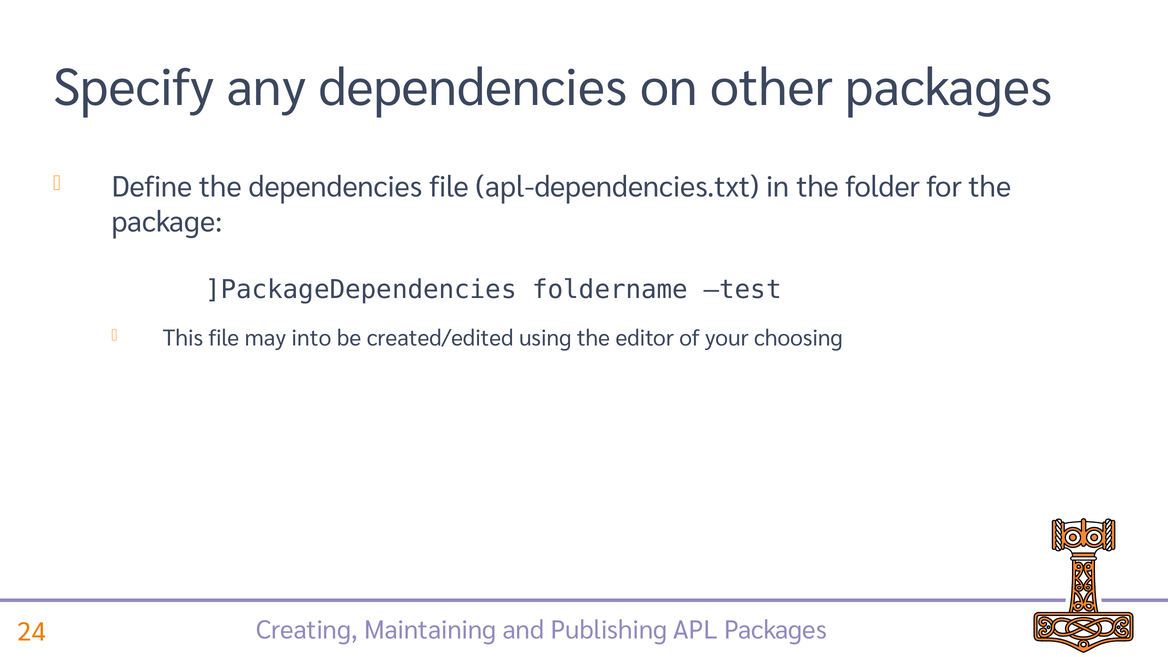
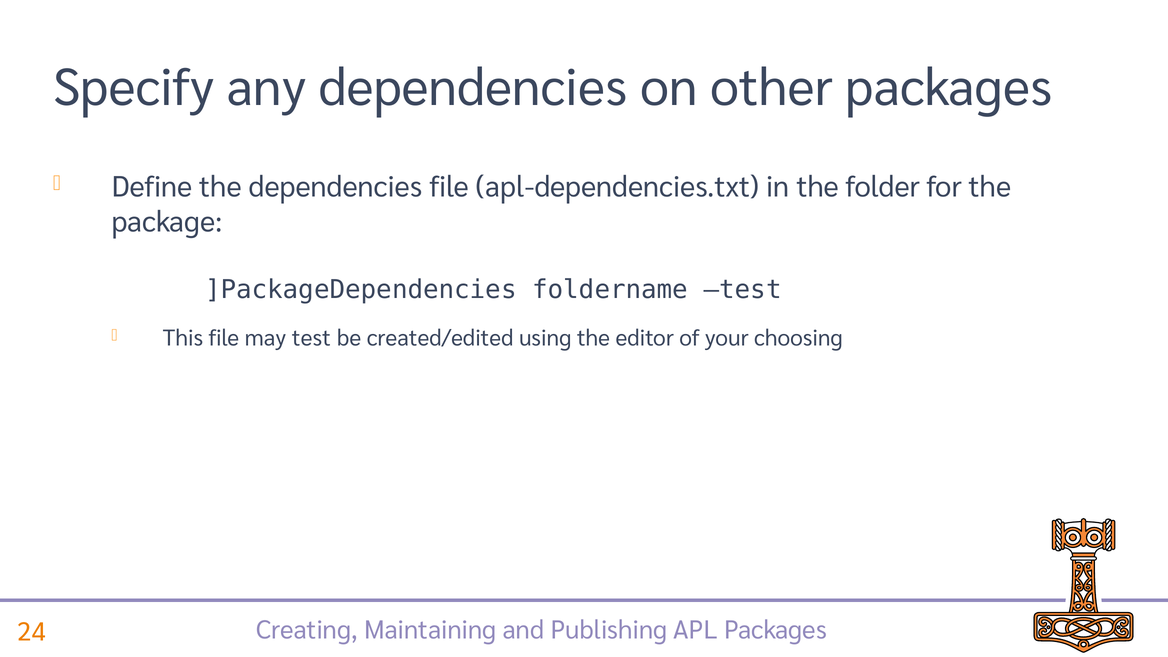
may into: into -> test (311, 338)
